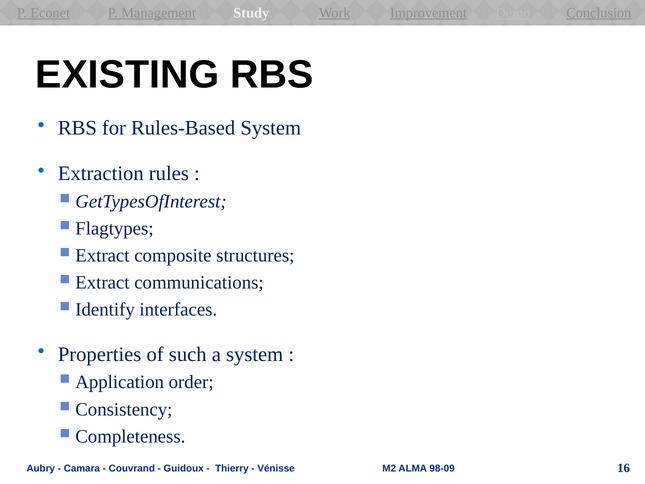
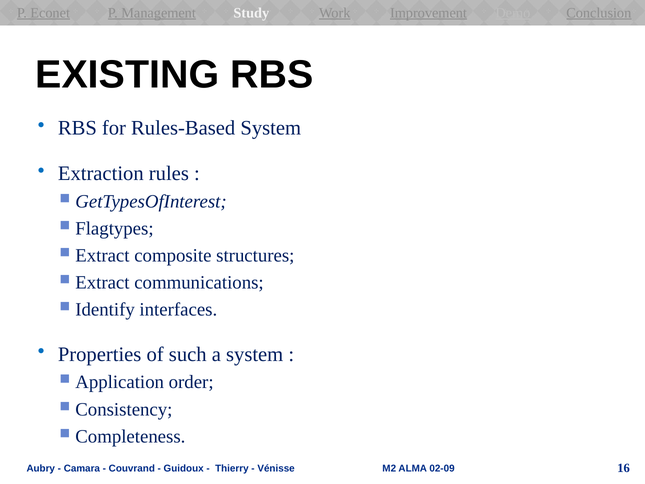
98-09: 98-09 -> 02-09 (442, 468)
